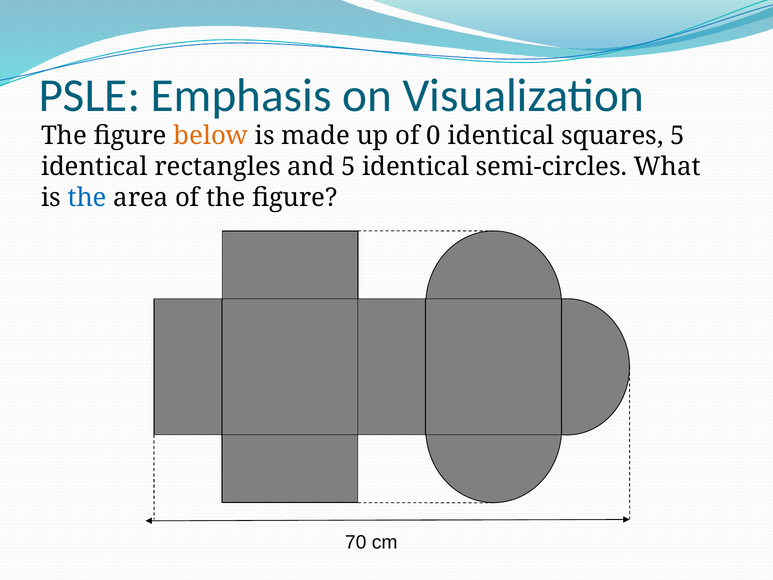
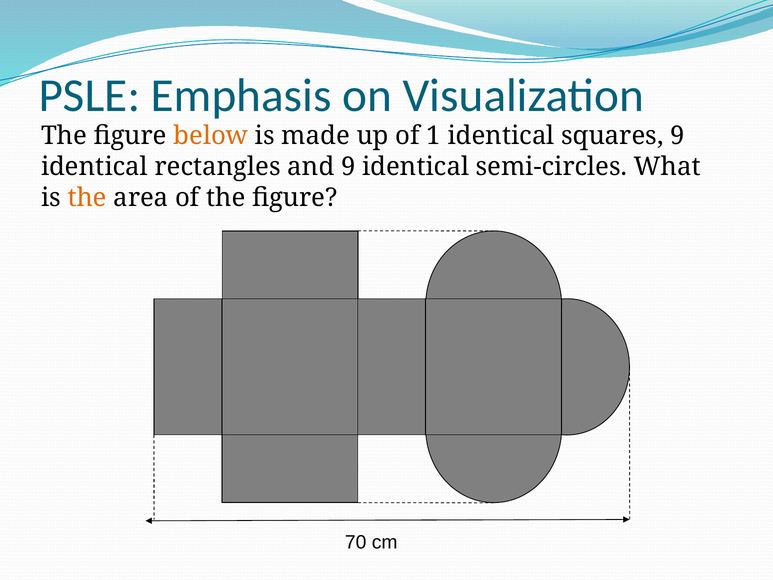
0: 0 -> 1 (434, 136)
squares 5: 5 -> 9 (677, 136)
and 5: 5 -> 9 (348, 167)
the colour: blue -> orange (87, 198)
